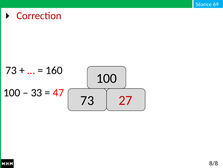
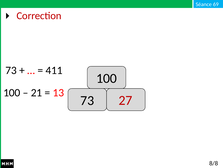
160: 160 -> 411 (54, 70)
33: 33 -> 21 (36, 92)
47: 47 -> 13 (58, 92)
